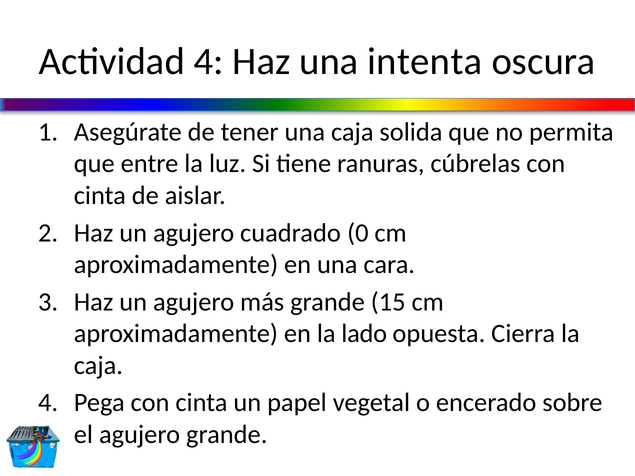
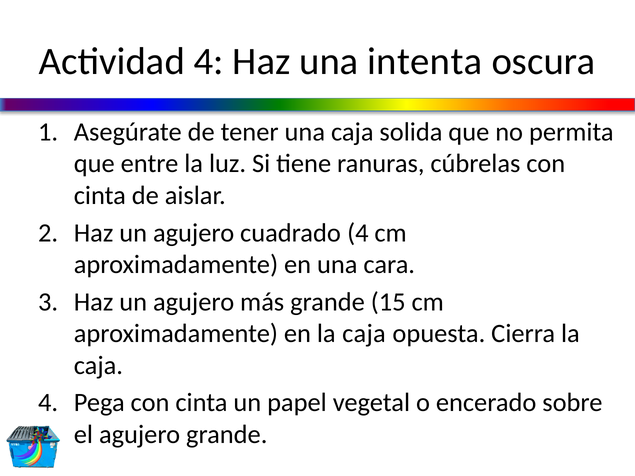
cuadrado 0: 0 -> 4 (358, 233)
en la lado: lado -> caja (364, 334)
